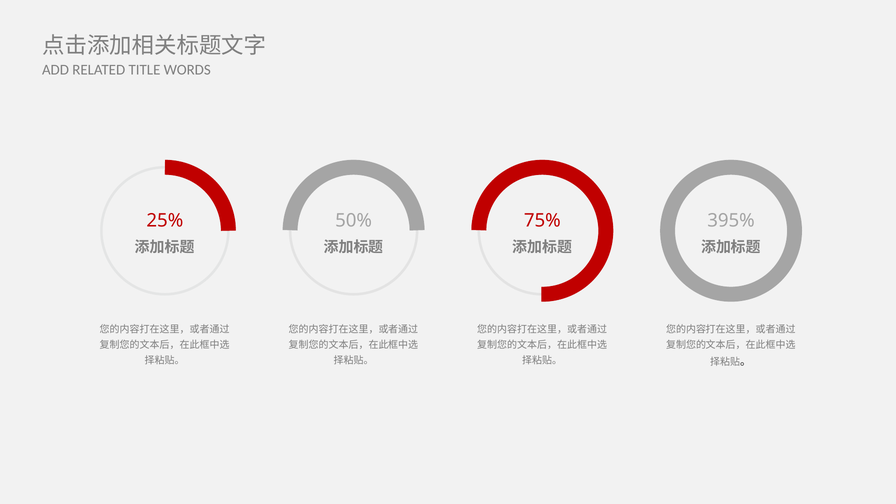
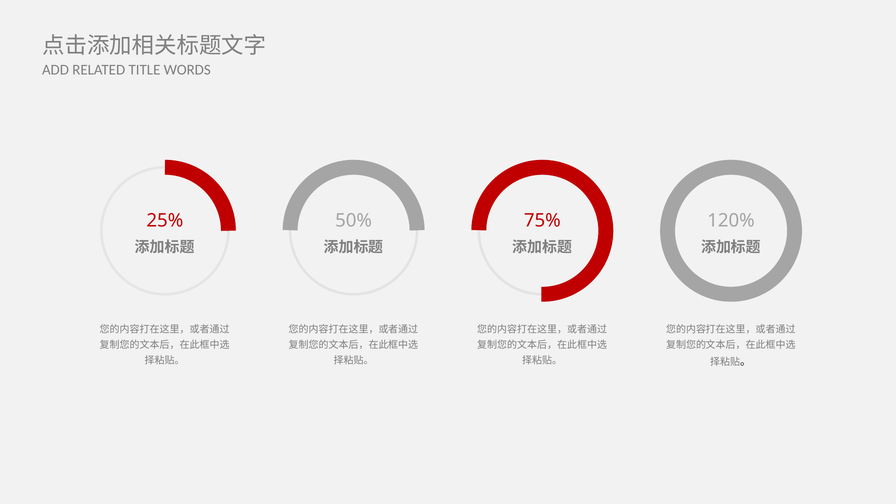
395%: 395% -> 120% (731, 221)
